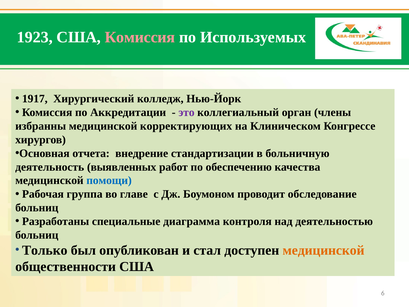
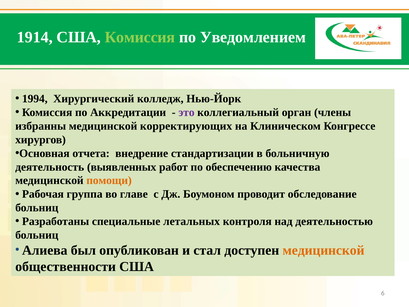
1923: 1923 -> 1914 (35, 37)
Комиссия colour: pink -> light green (140, 37)
Используемых: Используемых -> Уведомлением (253, 37)
1917: 1917 -> 1994 (35, 99)
помощи colour: blue -> orange (109, 180)
диаграмма: диаграмма -> летальных (192, 221)
Только: Только -> Алиева (45, 250)
